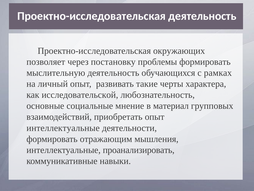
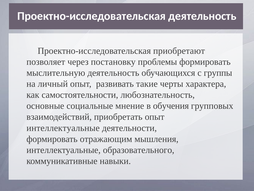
окружающих: окружающих -> приобретают (179, 51)
рамках: рамках -> группы (218, 73)
исследовательской: исследовательской -> самостоятельности (80, 95)
материал: материал -> обучения (171, 106)
проанализировать: проанализировать -> образовательного (139, 150)
